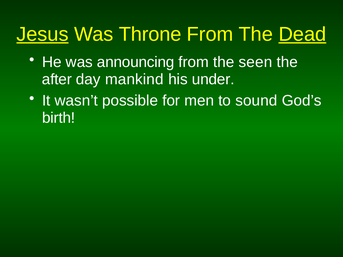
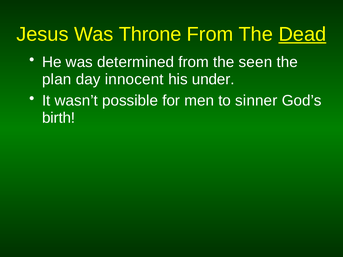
Jesus underline: present -> none (43, 34)
announcing: announcing -> determined (136, 62)
after: after -> plan (57, 79)
mankind: mankind -> innocent (134, 79)
sound: sound -> sinner (256, 101)
